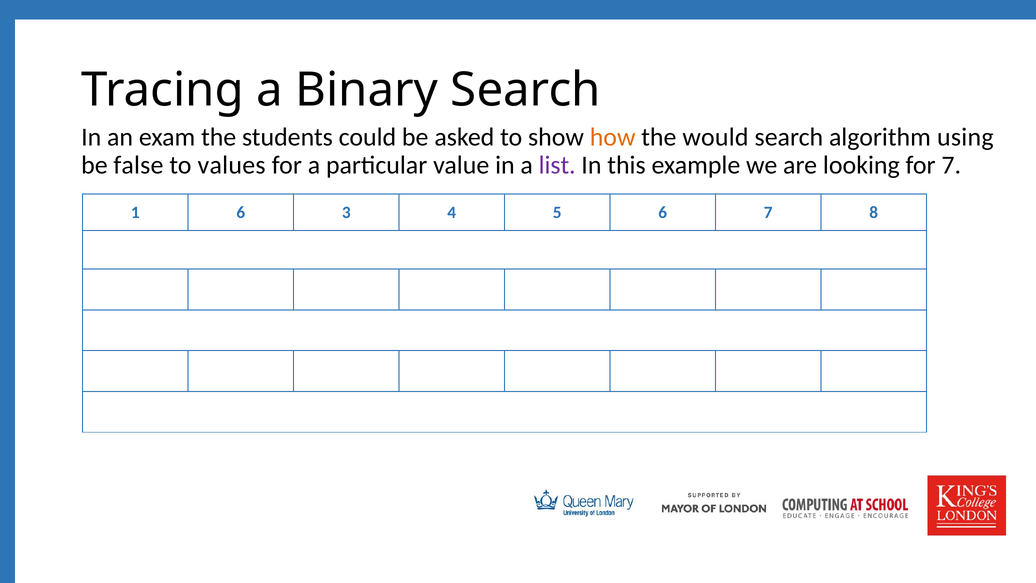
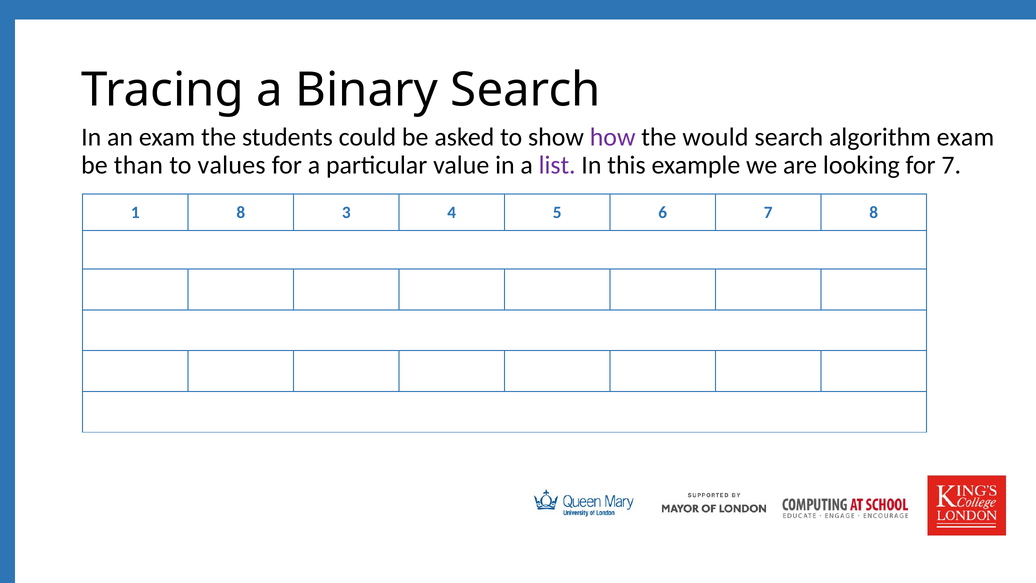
how colour: orange -> purple (613, 137)
algorithm using: using -> exam (965, 137)
false: false -> than (138, 165)
1 6: 6 -> 8 (241, 212)
